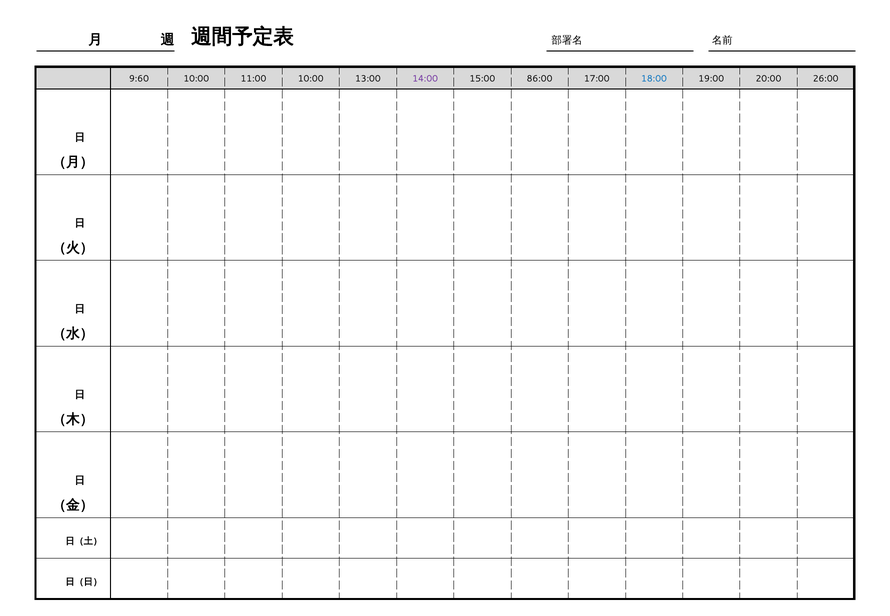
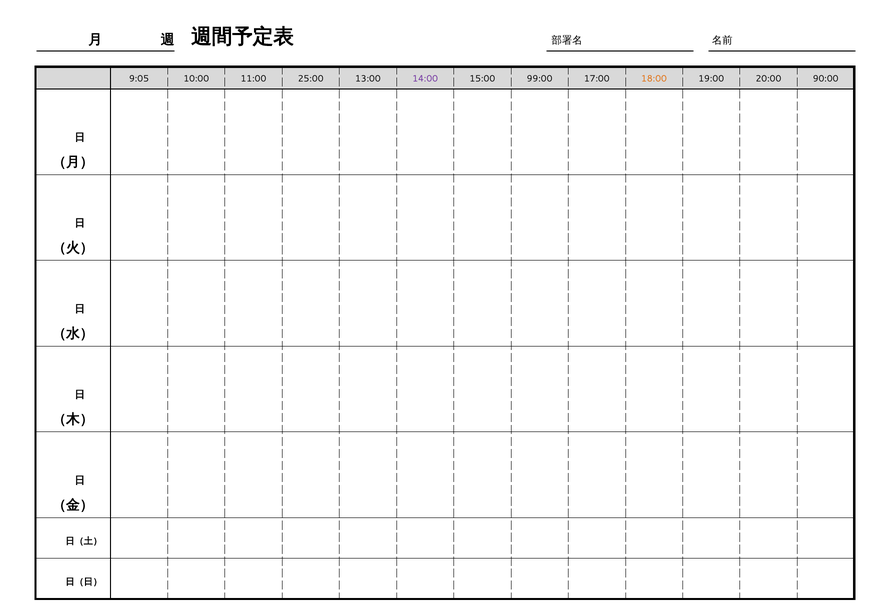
9:60: 9:60 -> 9:05 (139, 79)
11:00 10:00: 10:00 -> 25:00 (311, 79)
86:00: 86:00 -> 99:00 (540, 79)
18:00 colour: blue -> orange (654, 79)
26:00: 26:00 -> 90:00 (826, 79)
